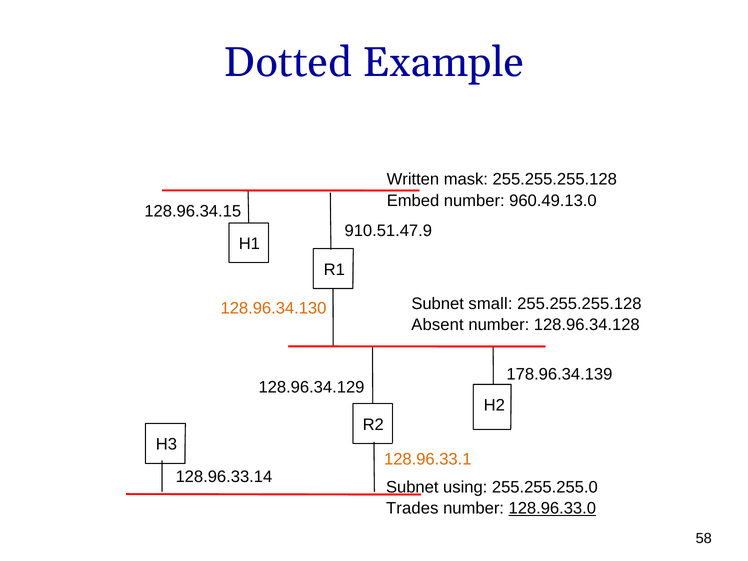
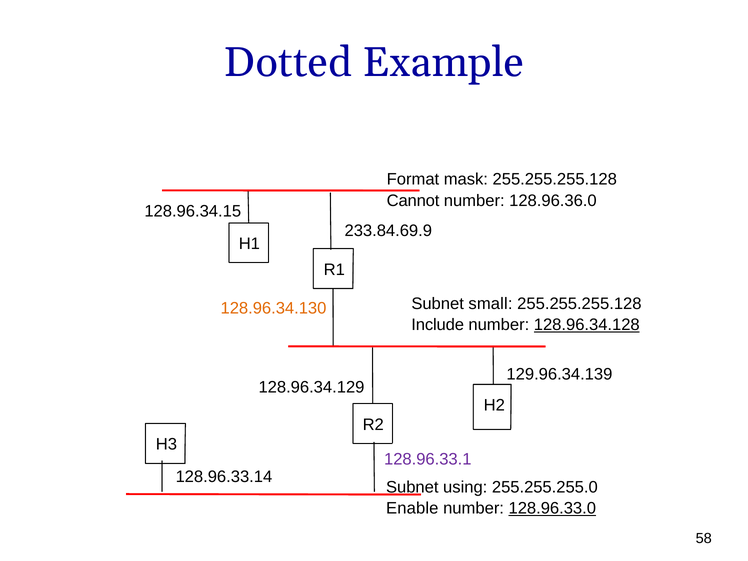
Written: Written -> Format (413, 179)
Embed: Embed -> Cannot (413, 201)
960.49.13.0: 960.49.13.0 -> 128.96.36.0 (553, 201)
910.51.47.9: 910.51.47.9 -> 233.84.69.9 (388, 231)
Absent: Absent -> Include (438, 325)
128.96.34.128 underline: none -> present (587, 325)
178.96.34.139: 178.96.34.139 -> 129.96.34.139 (559, 374)
128.96.33.1 colour: orange -> purple (428, 459)
Trades: Trades -> Enable (412, 508)
